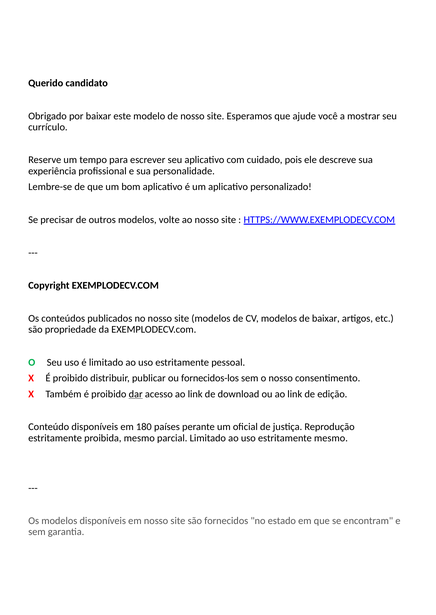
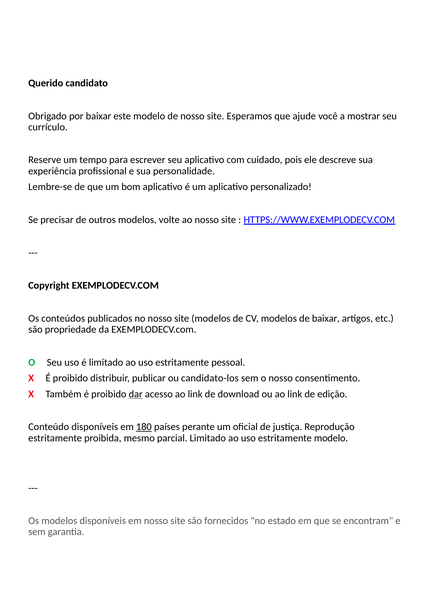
fornecidos-los: fornecidos-los -> candidato-los (210, 378)
180 underline: none -> present (144, 427)
estritamente mesmo: mesmo -> modelo (331, 438)
